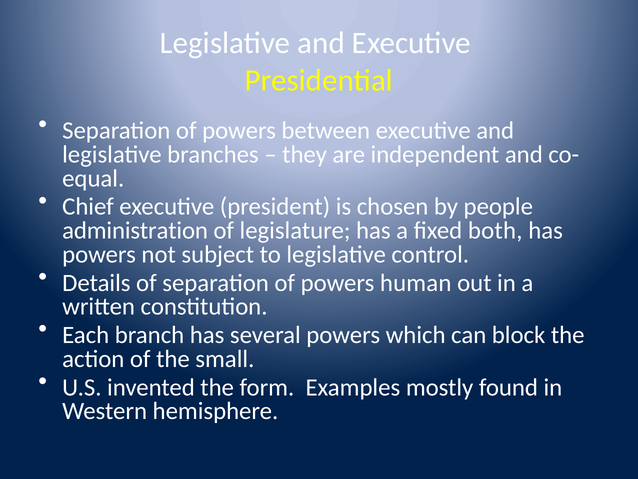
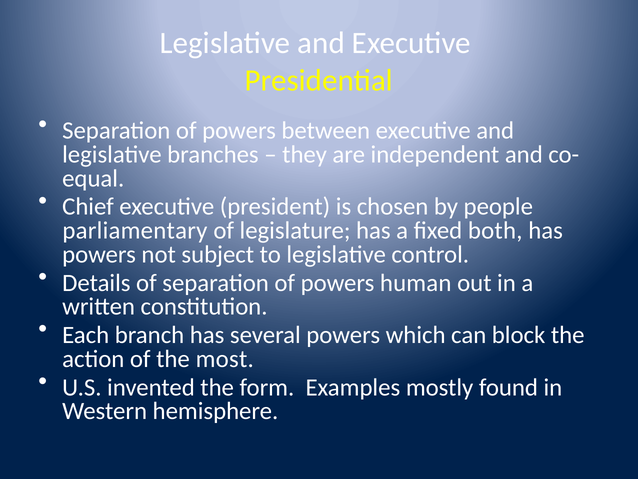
administration: administration -> parliamentary (135, 230)
small: small -> most (225, 359)
